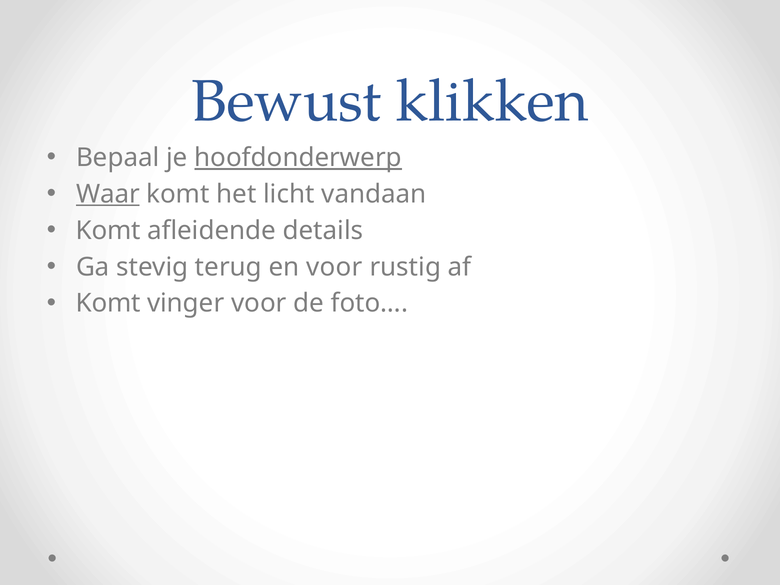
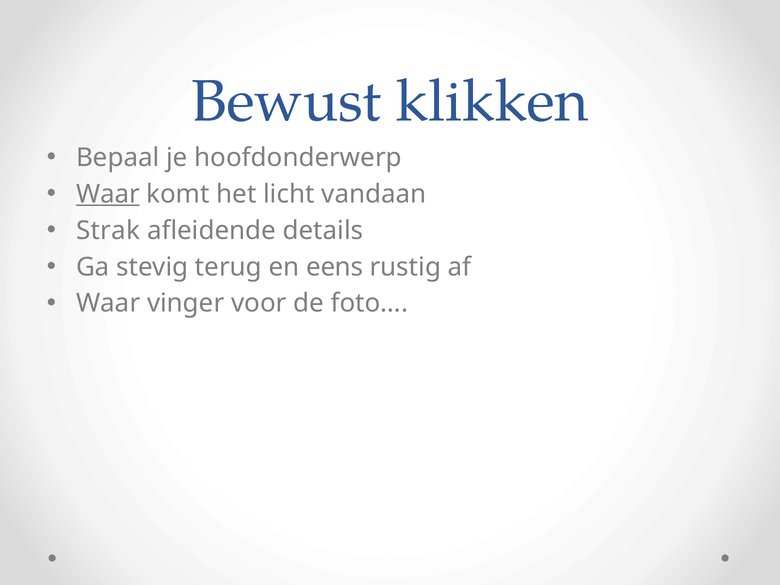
hoofdonderwerp underline: present -> none (298, 158)
Komt: Komt -> Strak (108, 231)
en voor: voor -> eens (335, 267)
Komt: Komt -> Waar (108, 303)
